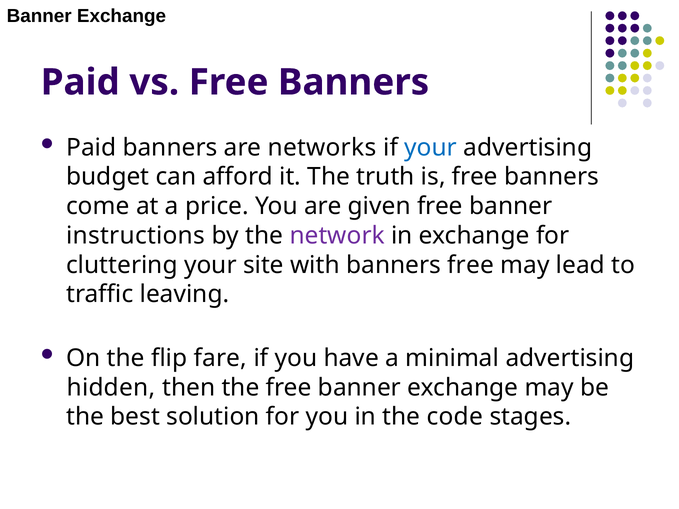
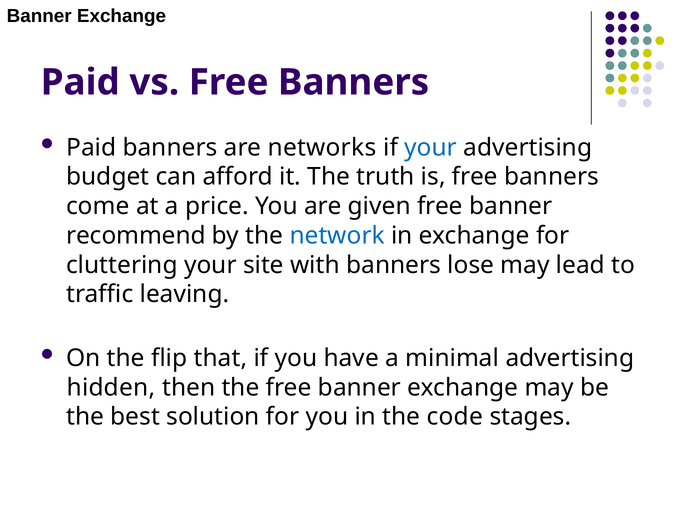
instructions: instructions -> recommend (136, 236)
network colour: purple -> blue (337, 236)
banners free: free -> lose (471, 265)
fare: fare -> that (220, 358)
